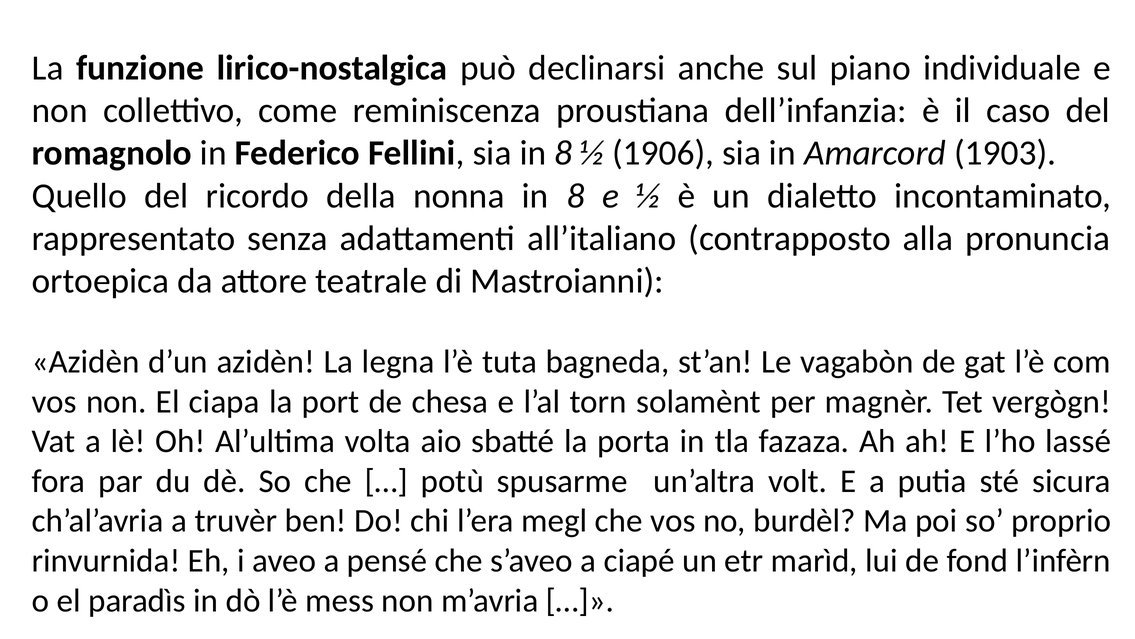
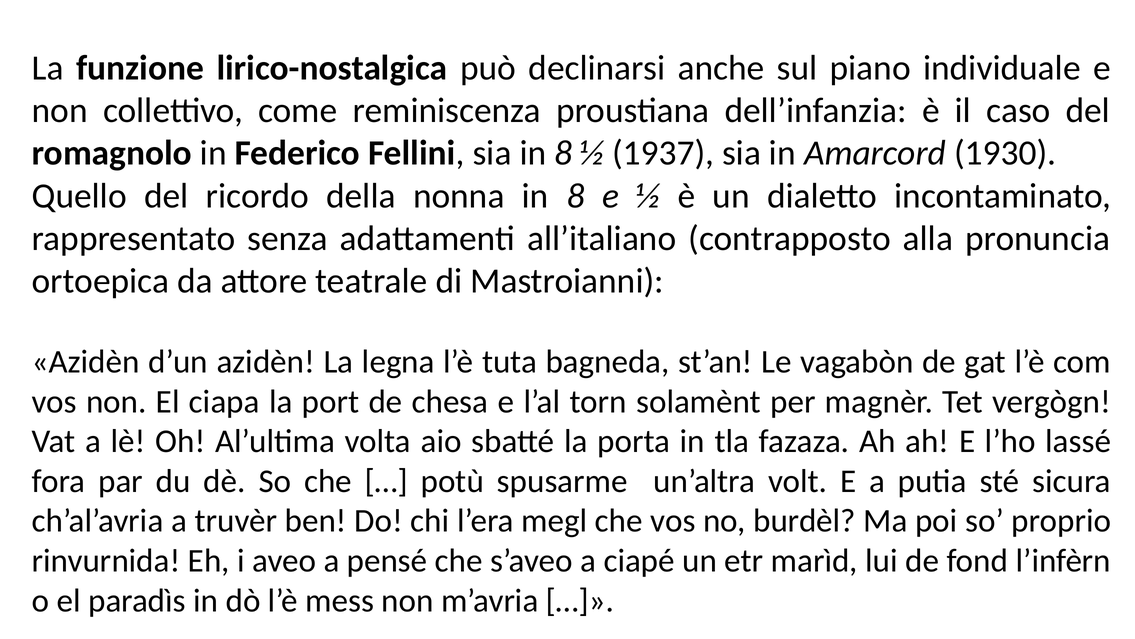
1906: 1906 -> 1937 (663, 153)
1903: 1903 -> 1930 (1005, 153)
